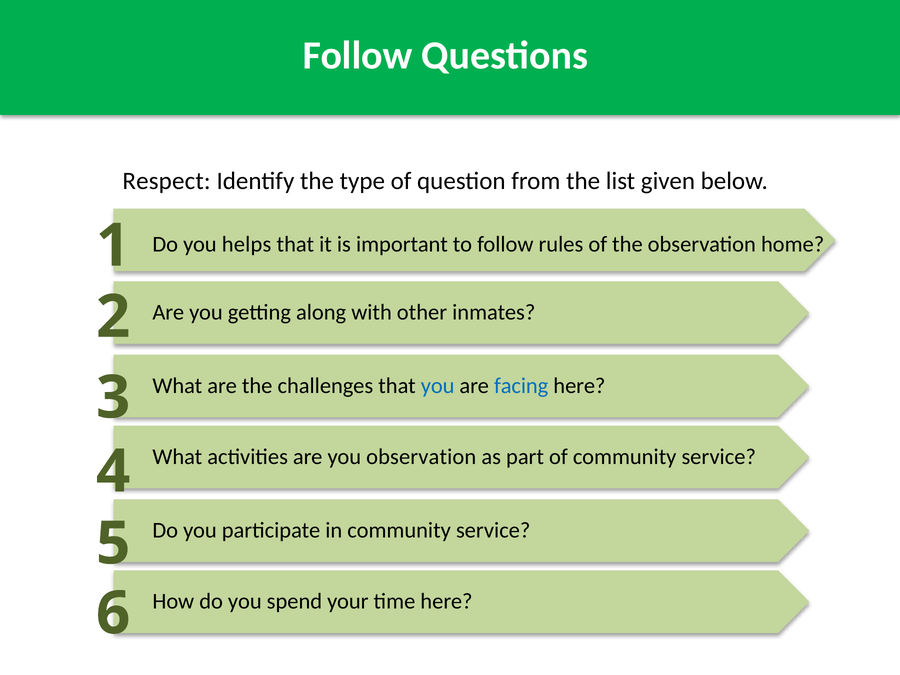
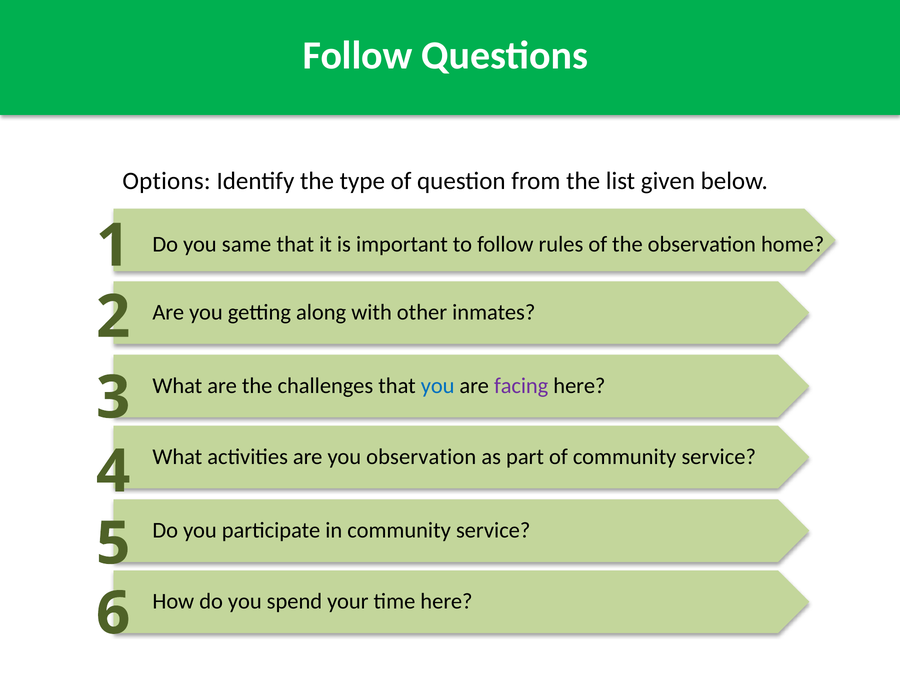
Respect: Respect -> Options (166, 181)
helps: helps -> same (247, 244)
facing colour: blue -> purple (521, 386)
